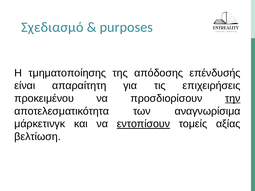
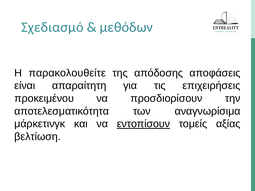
purposes: purposes -> μεθόδων (126, 27)
τμηματοποίησης: τμηματοποίησης -> παρακολουθείτε (67, 73)
επένδυσής: επένδυσής -> αποφάσεις (215, 73)
την underline: present -> none (233, 99)
